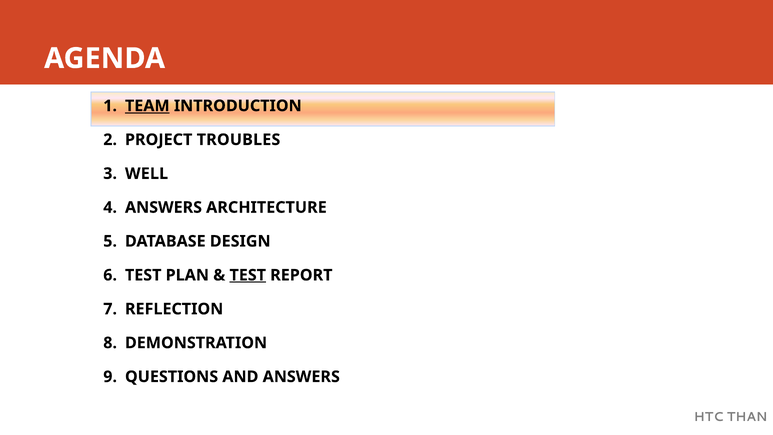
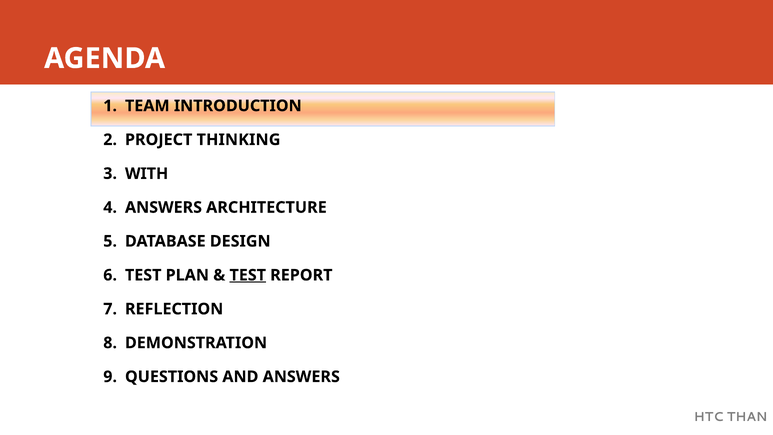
TEAM underline: present -> none (147, 106)
TROUBLES: TROUBLES -> THINKING (239, 140)
WELL: WELL -> WITH (147, 173)
